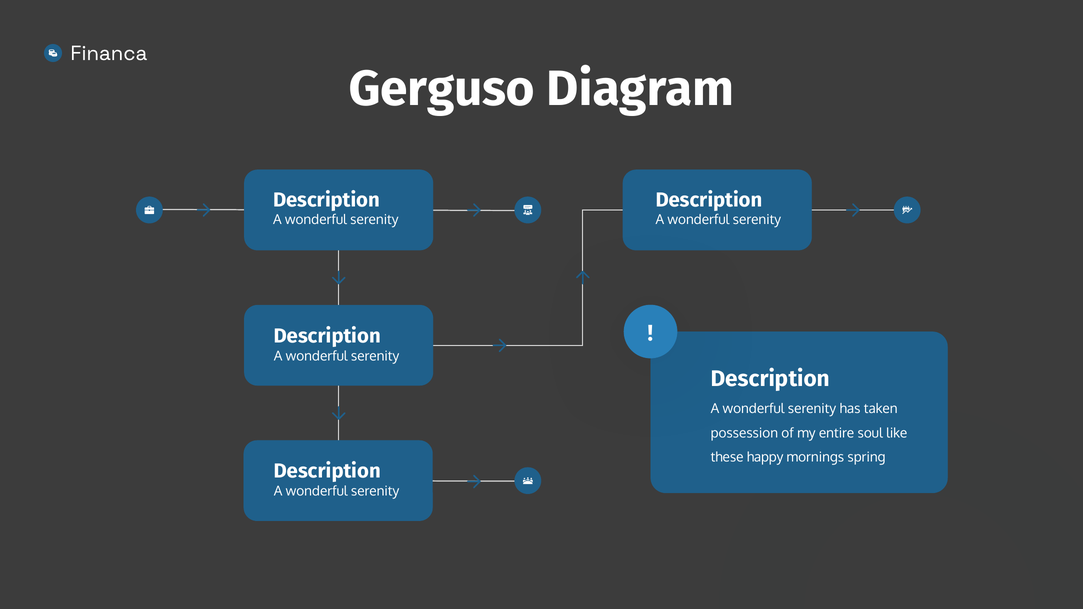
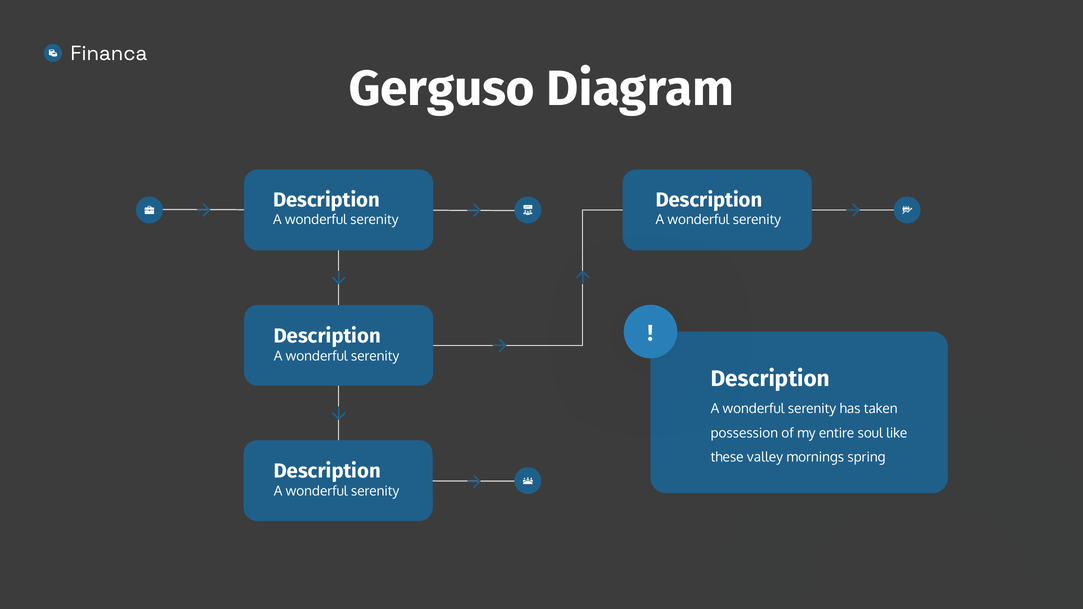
happy: happy -> valley (765, 458)
